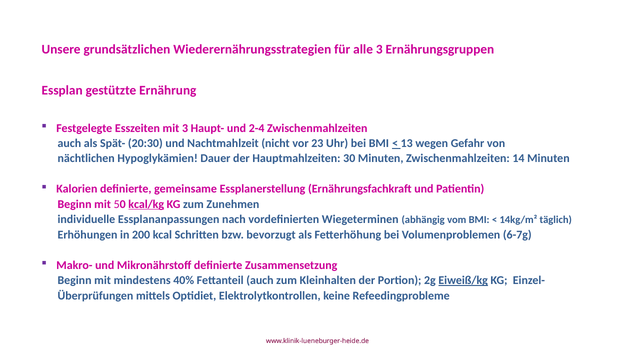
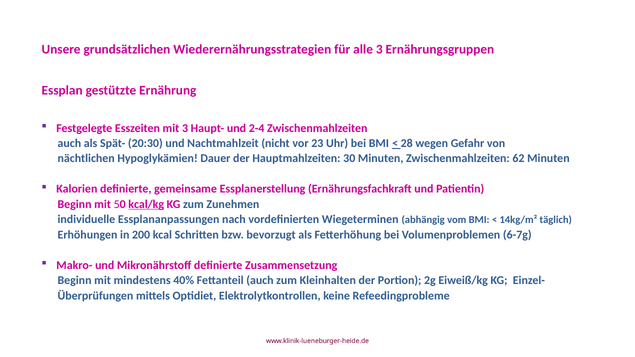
13: 13 -> 28 (407, 143)
14: 14 -> 62 (518, 159)
Eiweiß/kg underline: present -> none (463, 281)
